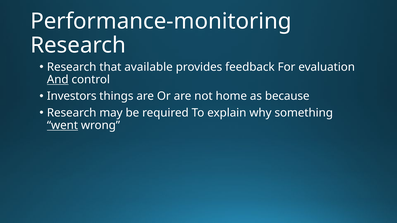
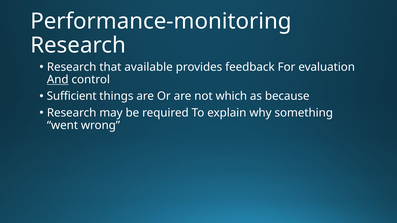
Investors: Investors -> Sufficient (72, 96)
home: home -> which (231, 96)
went underline: present -> none (62, 125)
